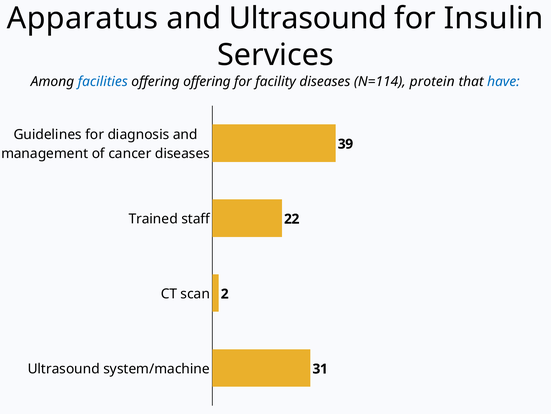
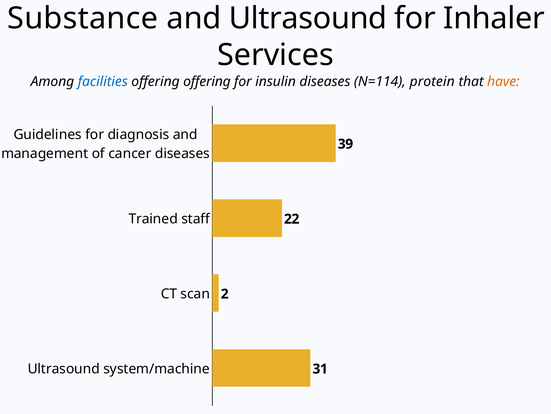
Apparatus: Apparatus -> Substance (83, 18)
Insulin: Insulin -> Inhaler (494, 18)
facility: facility -> insulin (276, 81)
have colour: blue -> orange (503, 81)
